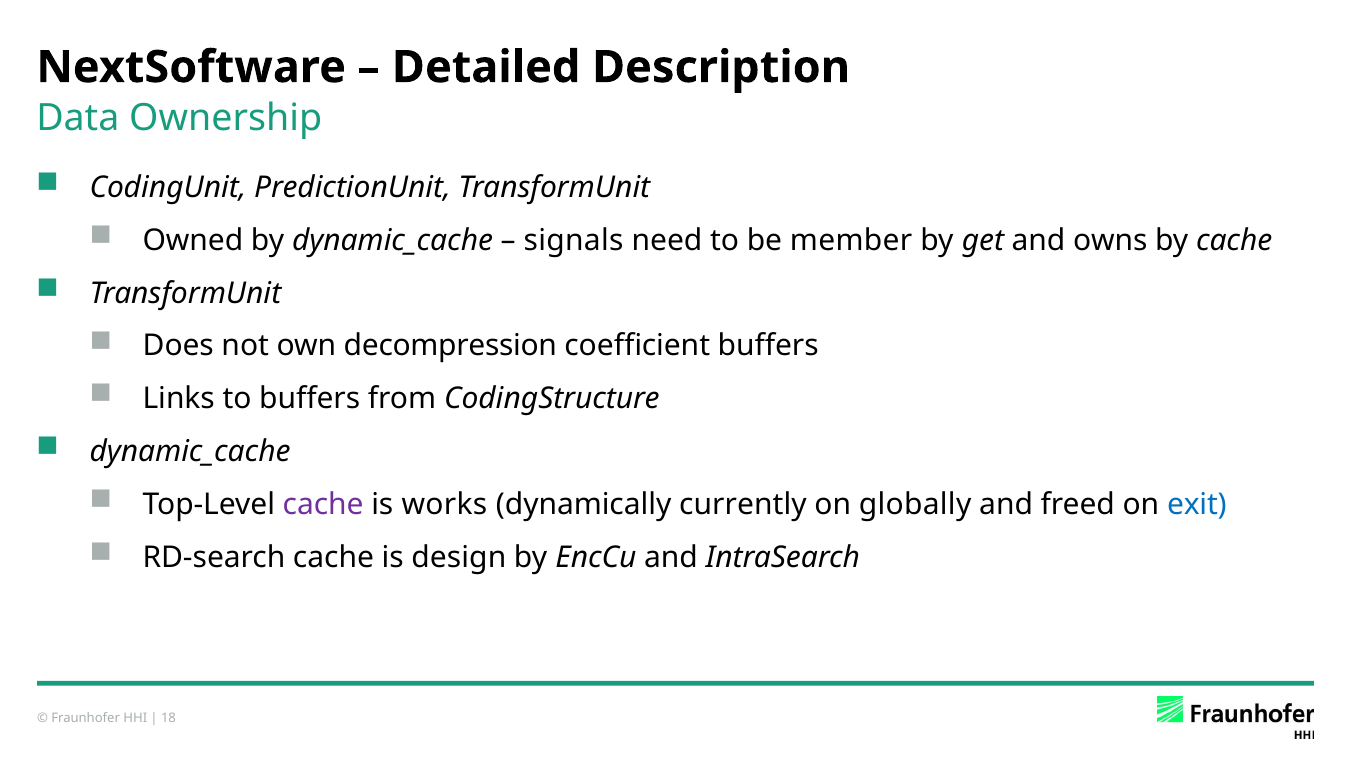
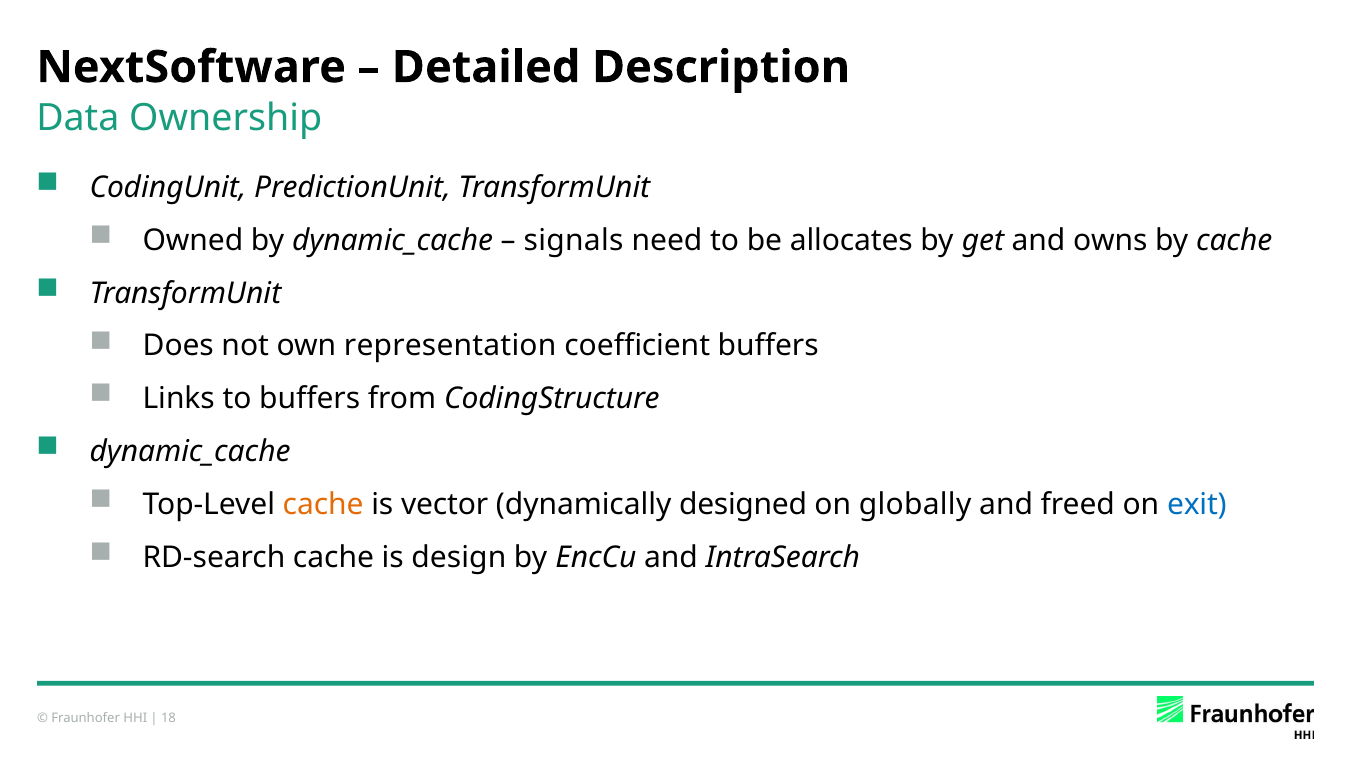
member: member -> allocates (851, 240)
decompression: decompression -> representation (450, 346)
cache colour: purple -> orange (323, 505)
works: works -> vector (445, 505)
currently: currently -> designed (743, 505)
